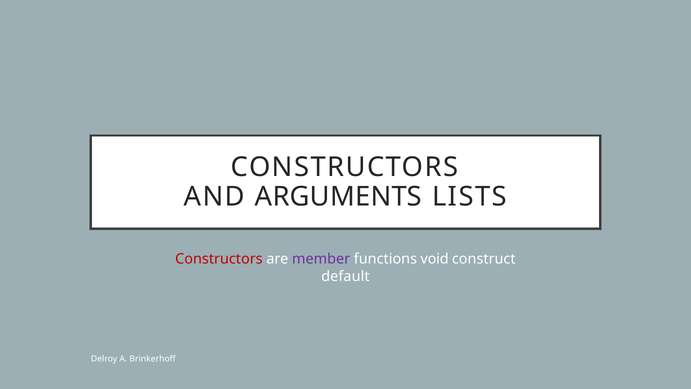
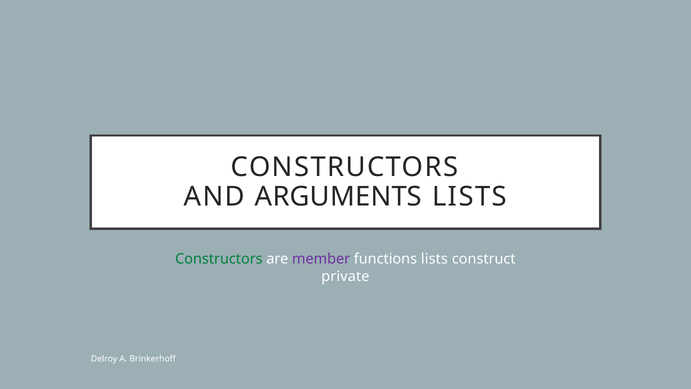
Constructors colour: red -> green (219, 259)
functions void: void -> lists (434, 259)
default: default -> private (345, 276)
